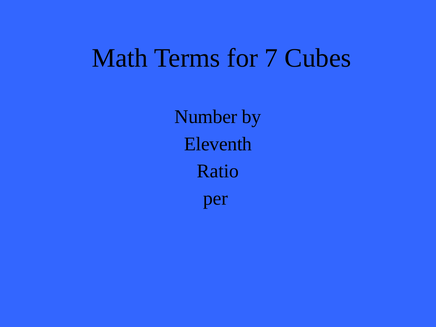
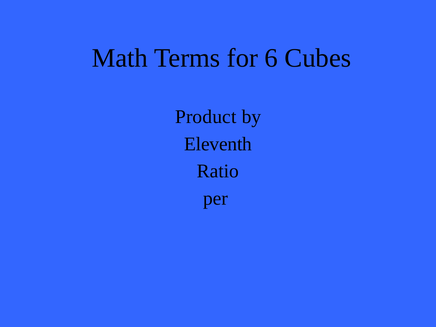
7: 7 -> 6 (271, 58)
Number: Number -> Product (206, 117)
